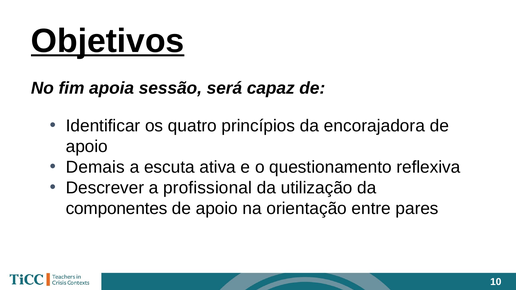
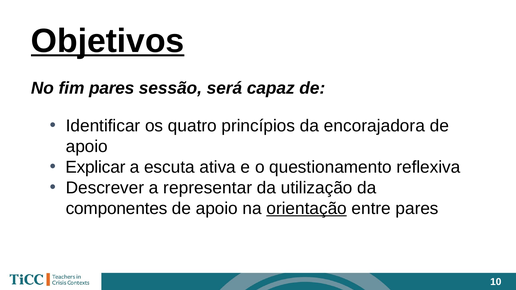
fim apoia: apoia -> pares (112, 88)
Demais: Demais -> Explicar (96, 167)
profissional: profissional -> representar (208, 188)
orientação underline: none -> present (307, 209)
